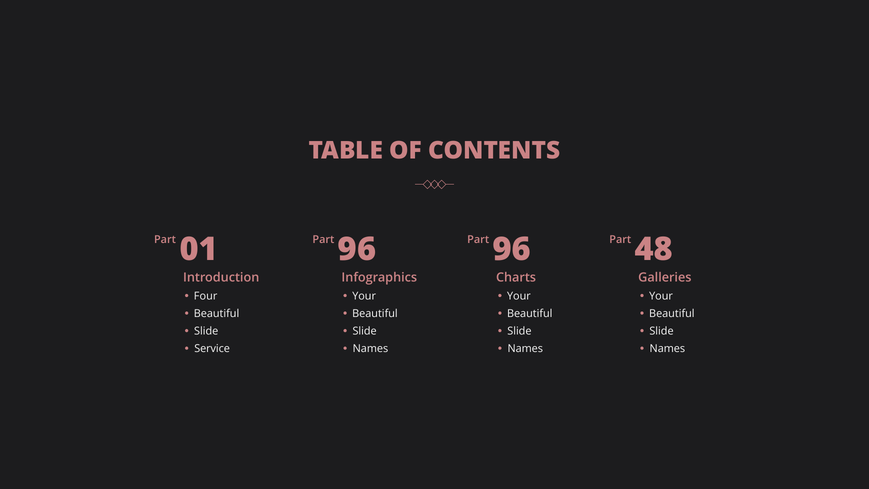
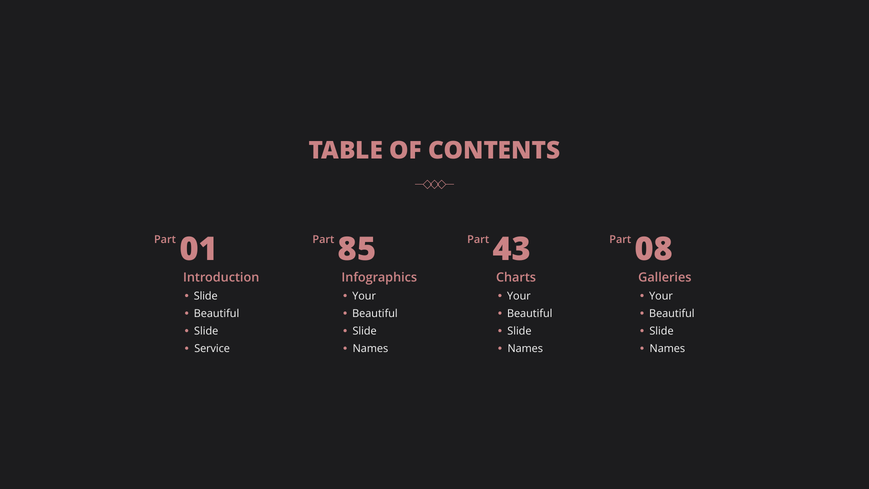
96: 96 -> 85 (357, 249)
96: 96 -> 43 (512, 249)
48: 48 -> 08 (654, 249)
Four: Four -> Slide (206, 296)
